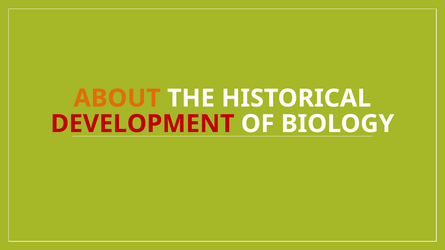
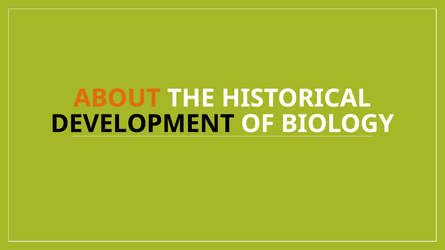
DEVELOPMENT colour: red -> black (143, 124)
